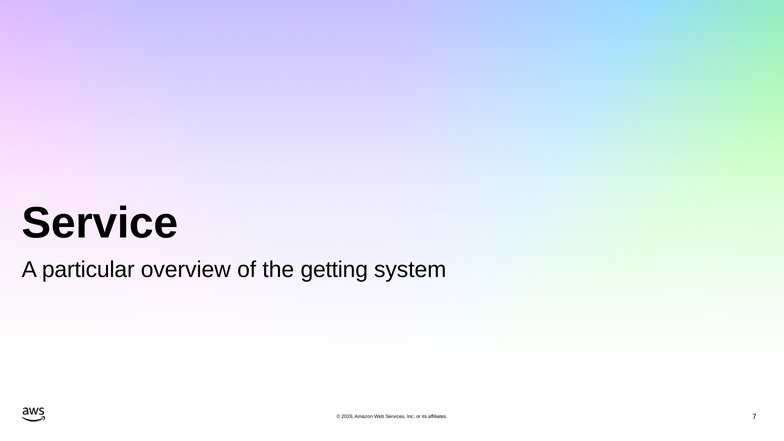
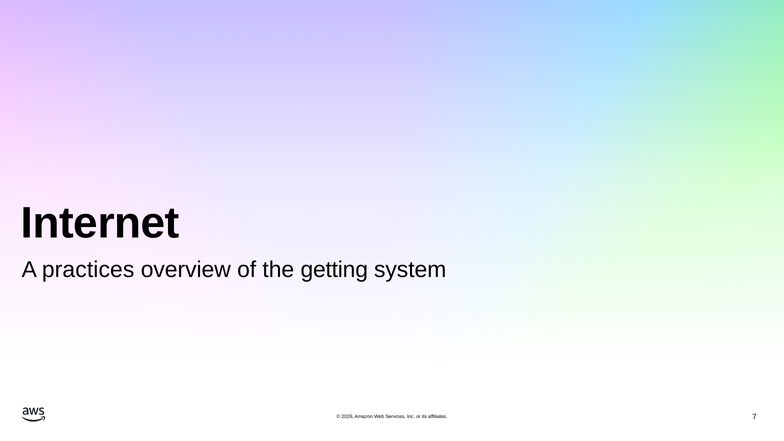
Service: Service -> Internet (100, 223)
particular: particular -> practices (88, 270)
